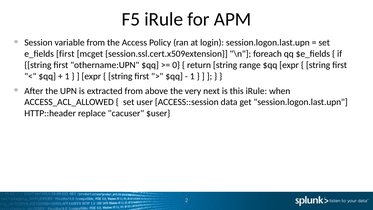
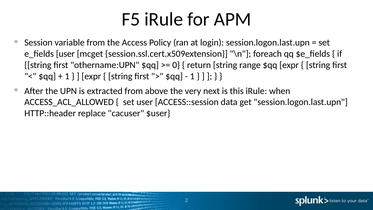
e_fields first: first -> user (65, 54)
